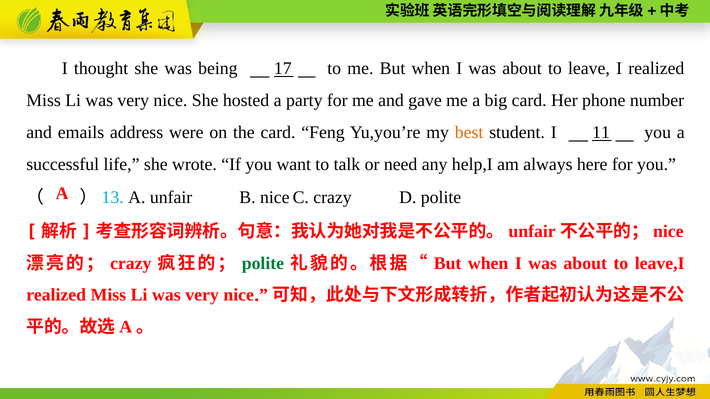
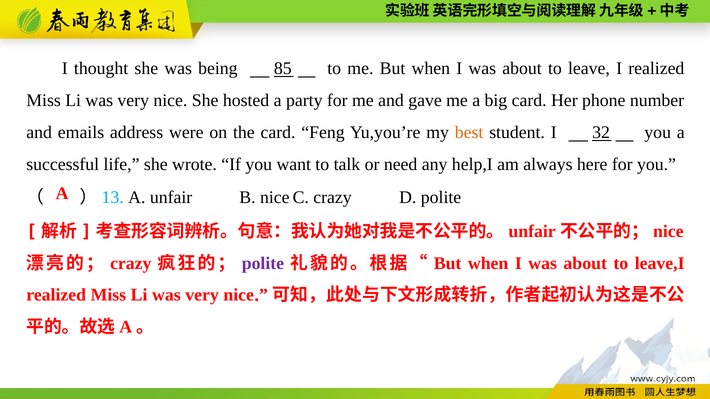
17: 17 -> 85 (283, 69)
11: 11 -> 32 (601, 133)
polite colour: green -> purple (263, 264)
